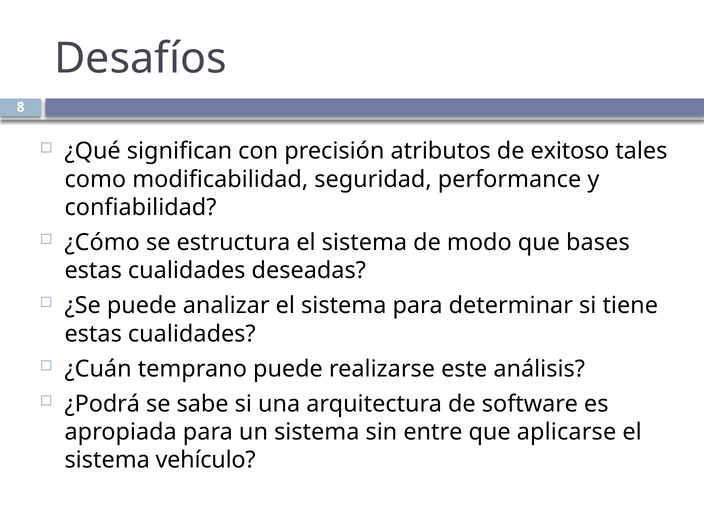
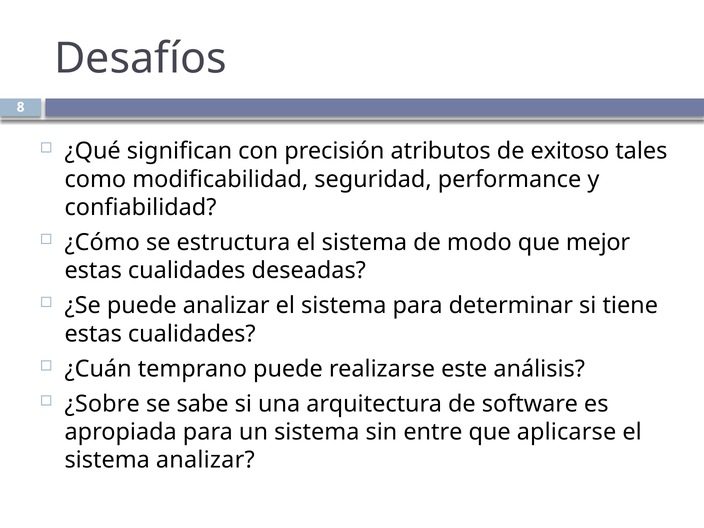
bases: bases -> mejor (598, 243)
¿Podrá: ¿Podrá -> ¿Sobre (102, 404)
sistema vehículo: vehículo -> analizar (205, 460)
